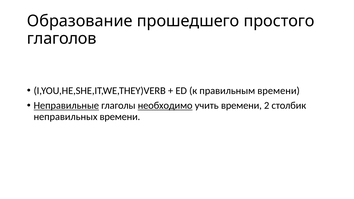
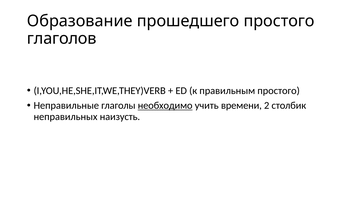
правильным времени: времени -> простого (279, 91)
Неправильные underline: present -> none (66, 106)
неправильных времени: времени -> наизусть (120, 117)
